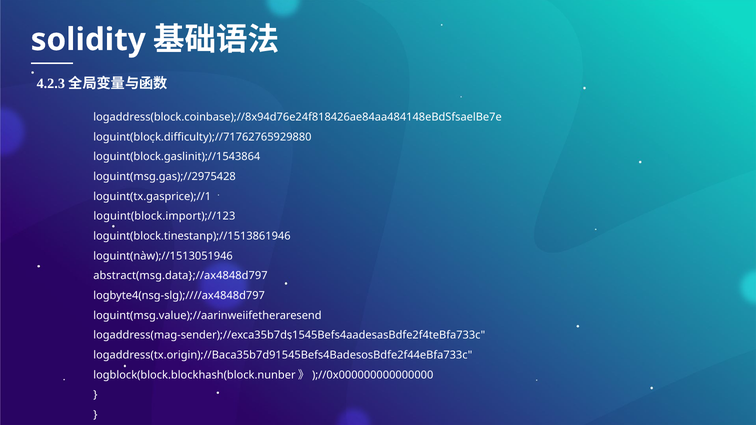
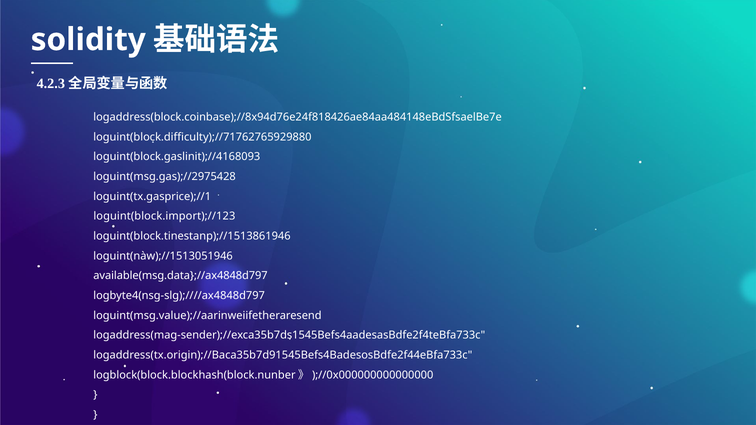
loguint(block.gaslinit);//1543864: loguint(block.gaslinit);//1543864 -> loguint(block.gaslinit);//4168093 (177, 157)
abstract(msg.data};//ax4848d797: abstract(msg.data};//ax4848d797 -> available(msg.data};//ax4848d797 (181, 276)
